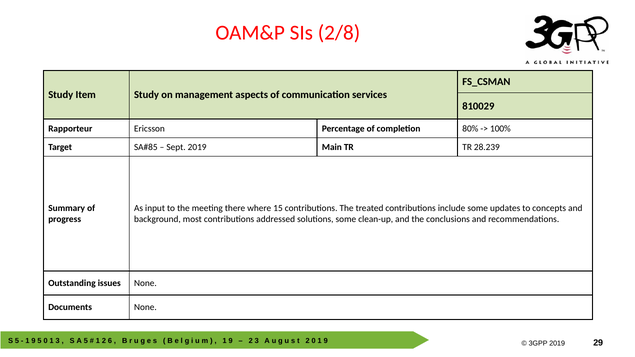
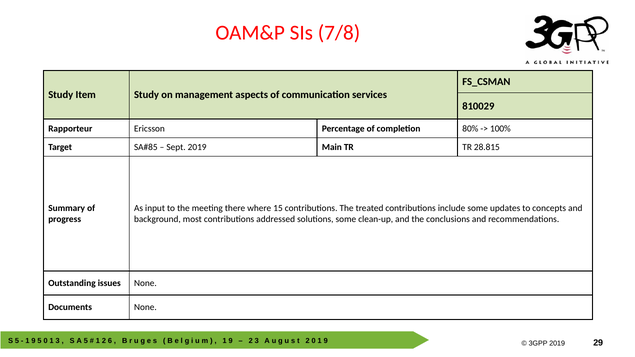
2/8: 2/8 -> 7/8 (339, 33)
28.239: 28.239 -> 28.815 (487, 147)
